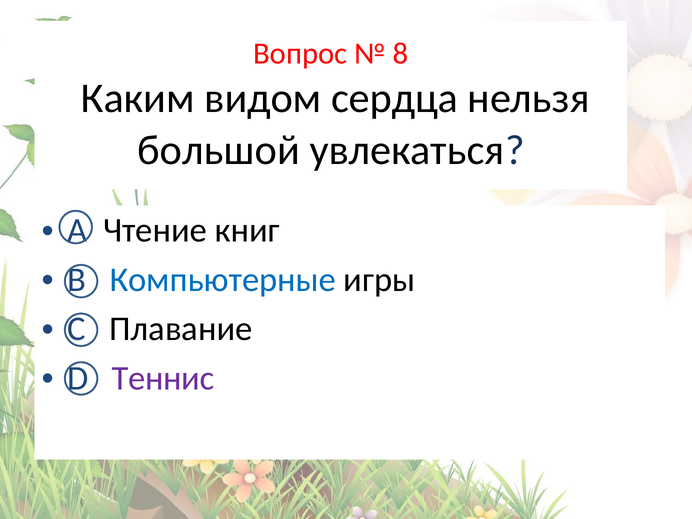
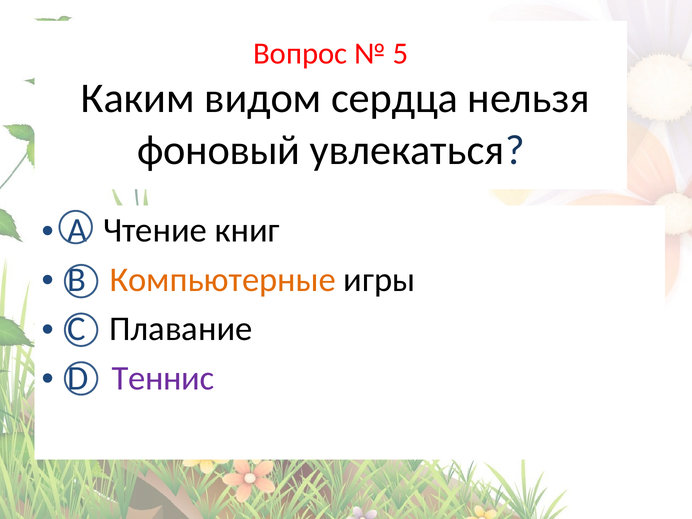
8: 8 -> 5 (401, 54)
большой: большой -> фоновый (219, 150)
Компьютерные colour: blue -> orange (223, 280)
